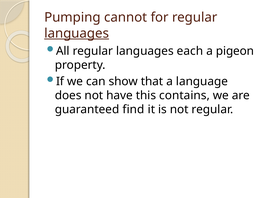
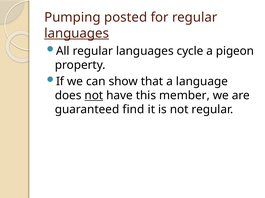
cannot: cannot -> posted (126, 17)
each: each -> cycle (190, 51)
not underline: none -> present (94, 96)
contains: contains -> member (184, 96)
